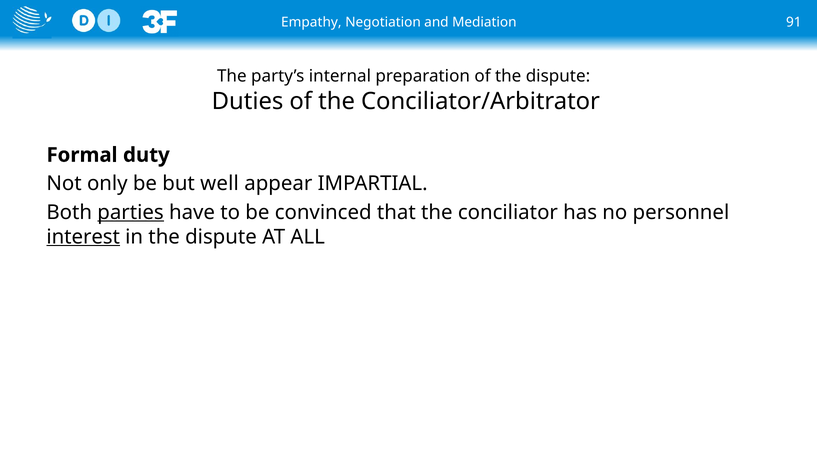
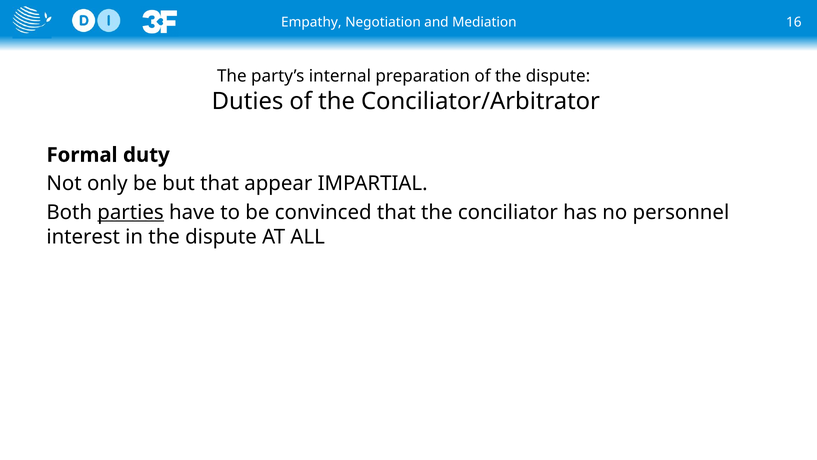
91: 91 -> 16 (794, 22)
but well: well -> that (220, 183)
interest underline: present -> none (83, 237)
